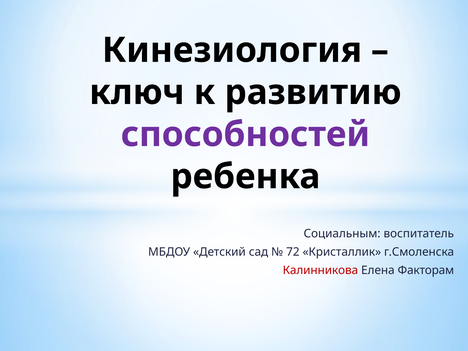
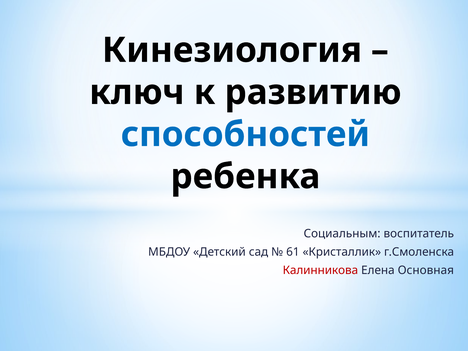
способностей colour: purple -> blue (245, 134)
72: 72 -> 61 (293, 252)
Факторам: Факторам -> Основная (426, 270)
